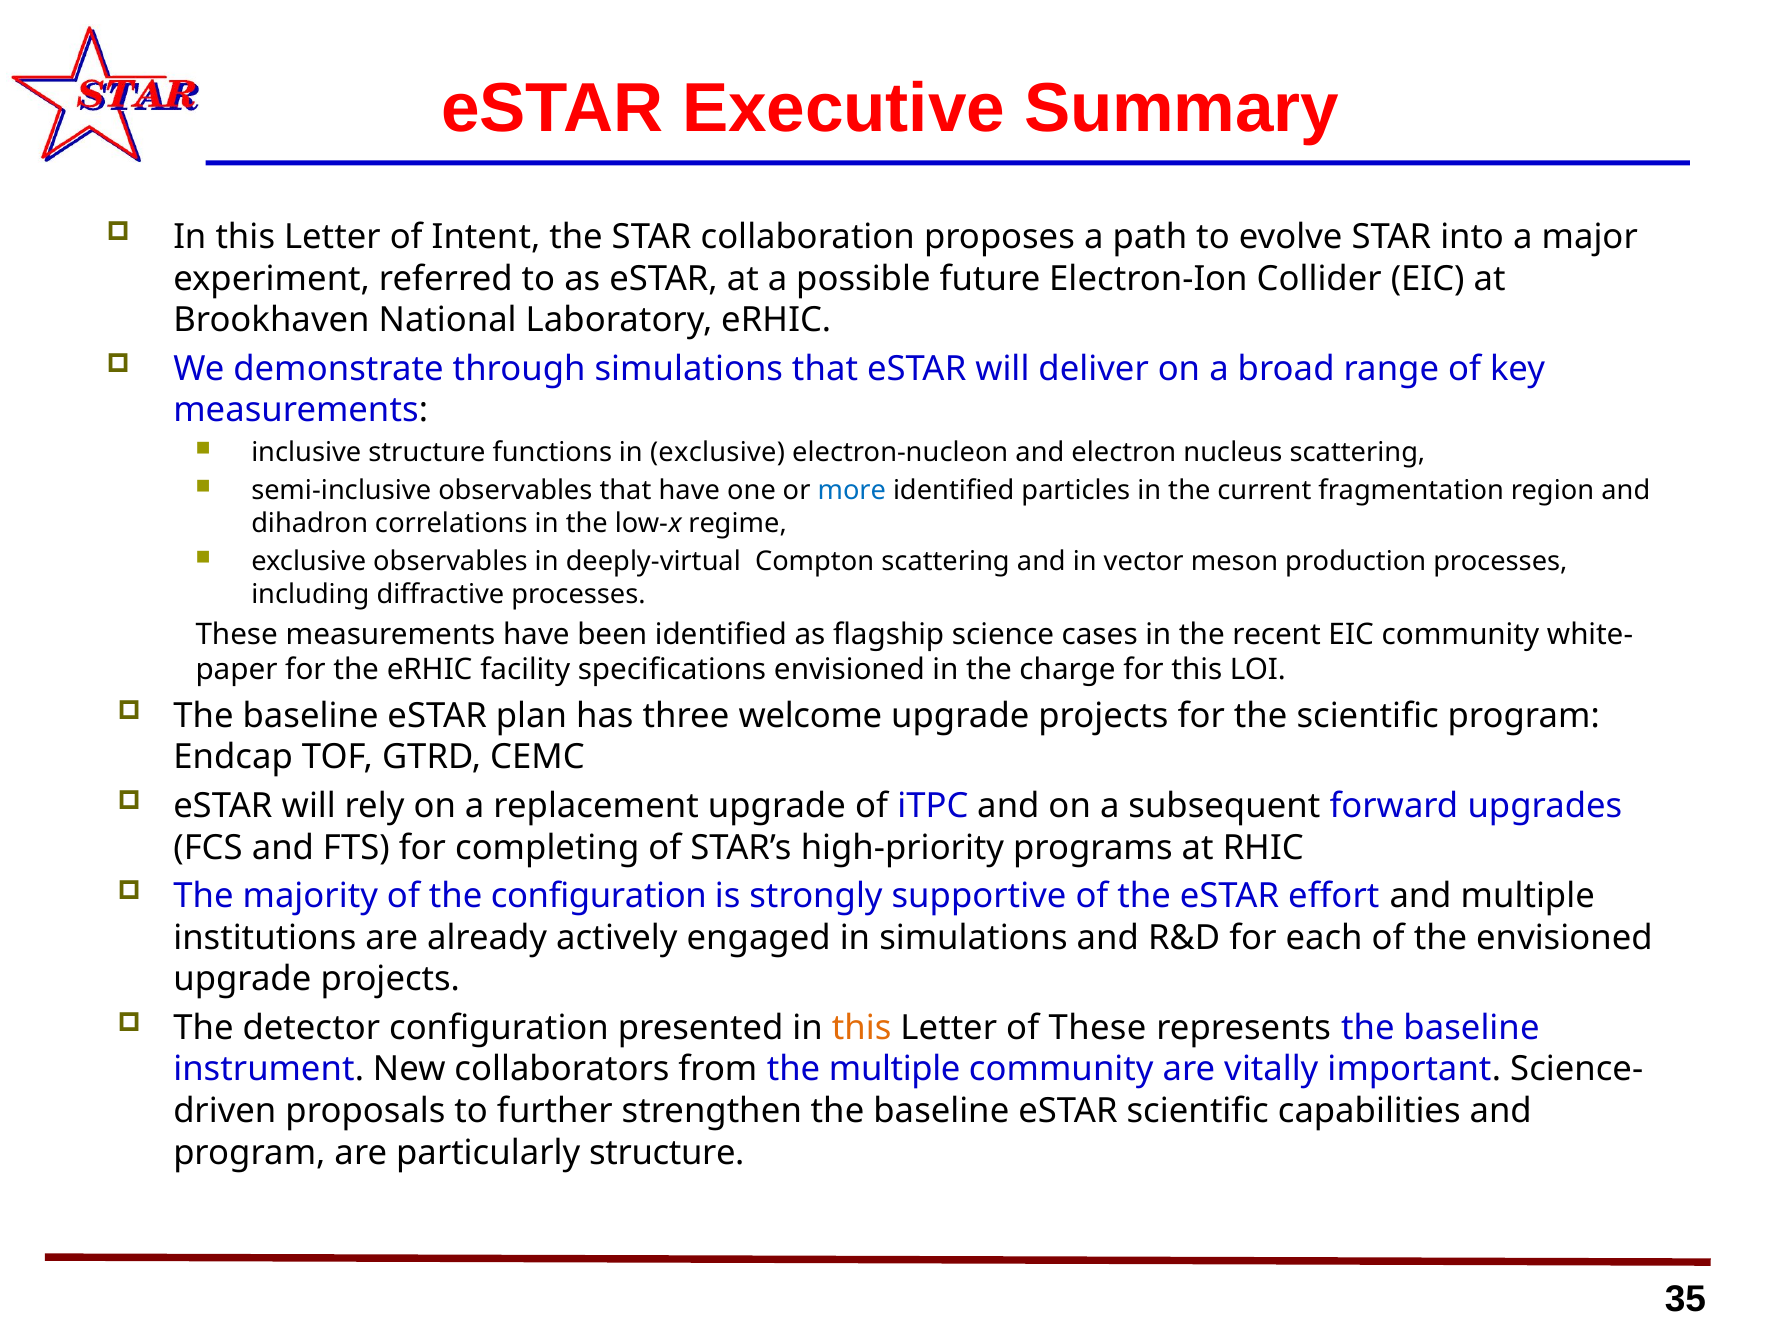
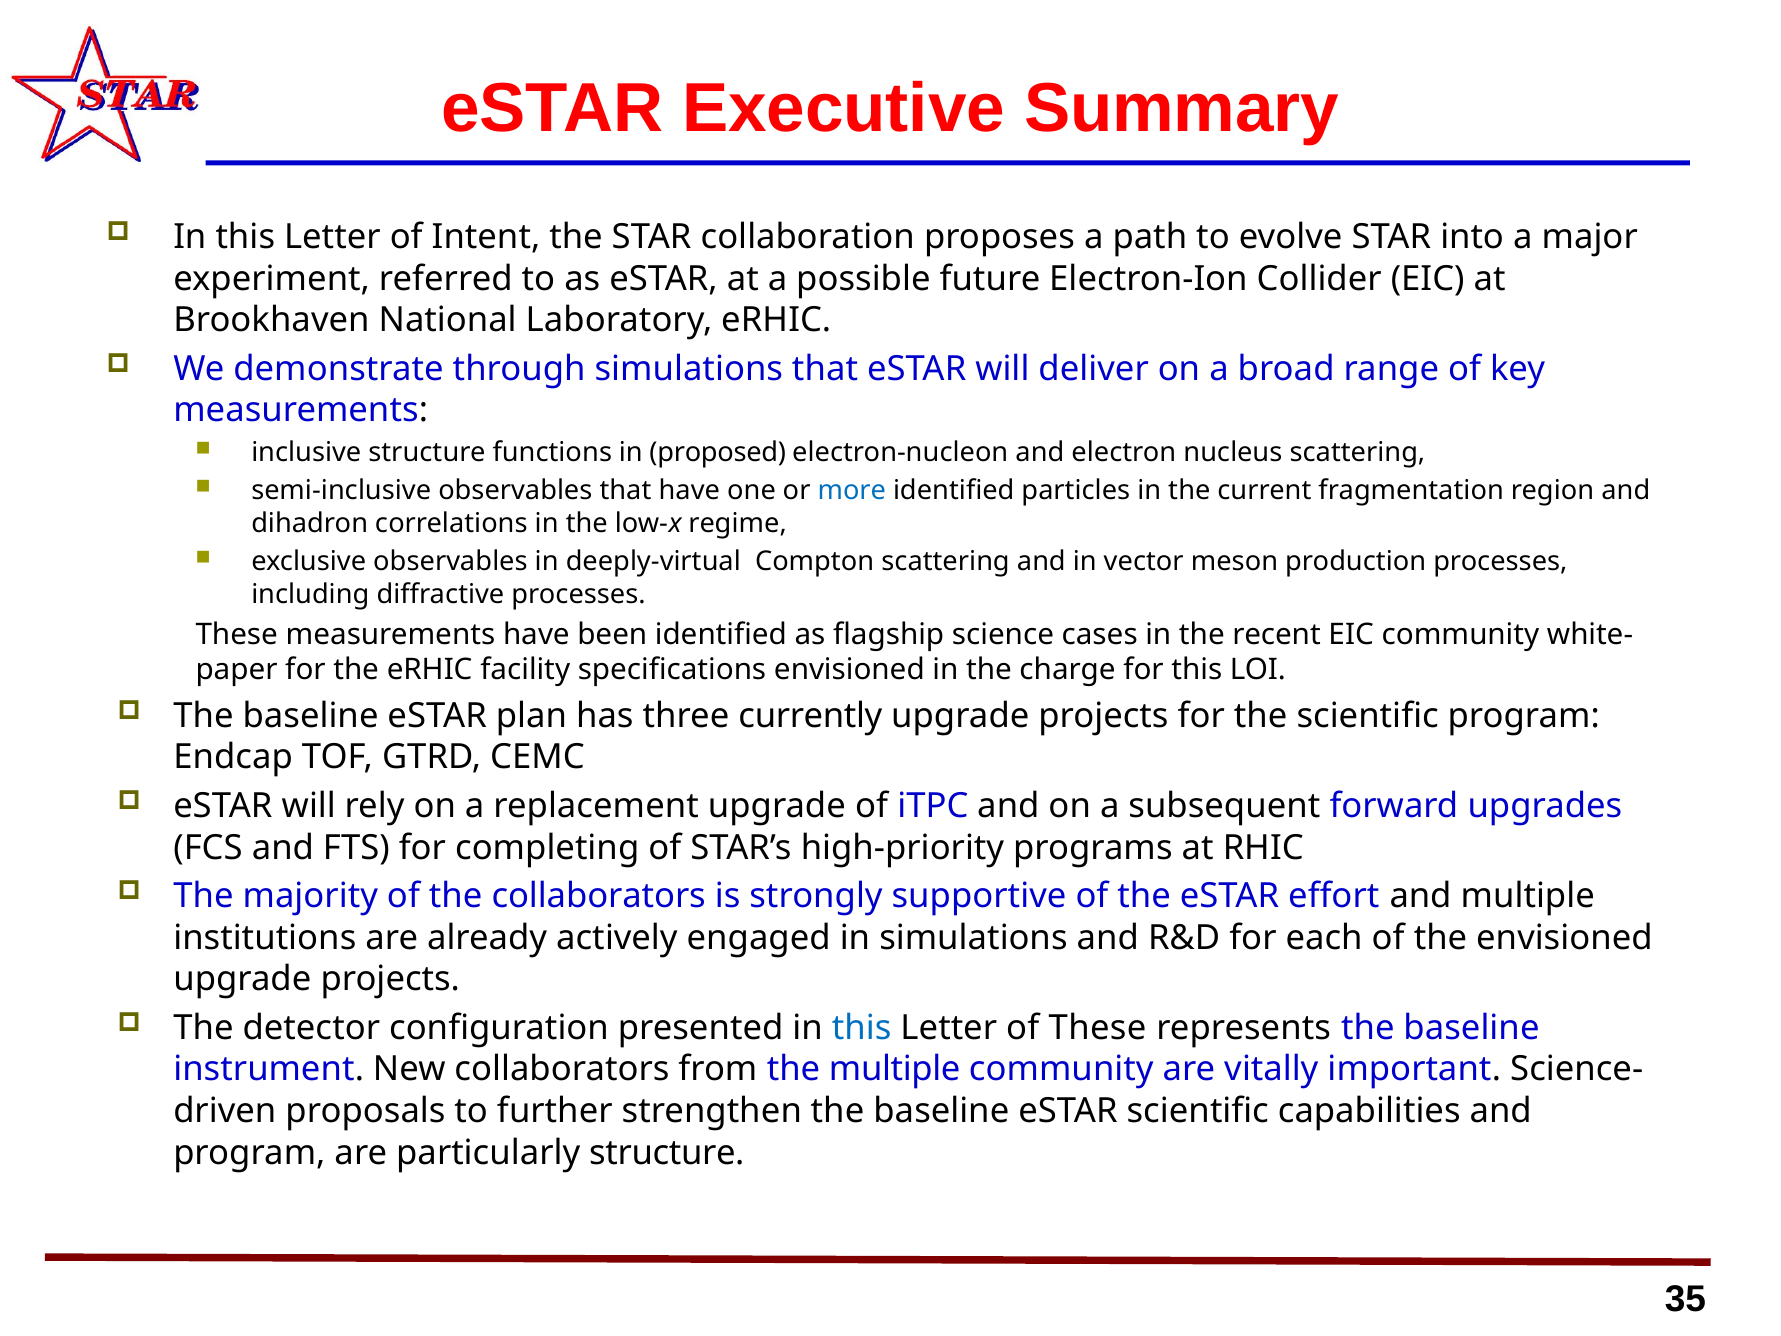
in exclusive: exclusive -> proposed (718, 452)
welcome: welcome -> currently (810, 716)
the configuration: configuration -> collaborators (599, 896)
this colour: orange -> blue (862, 1028)
